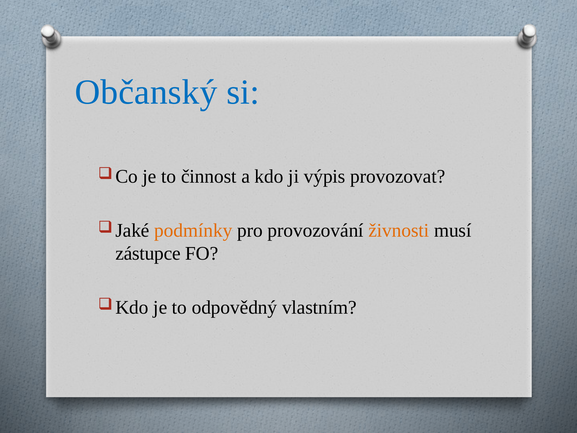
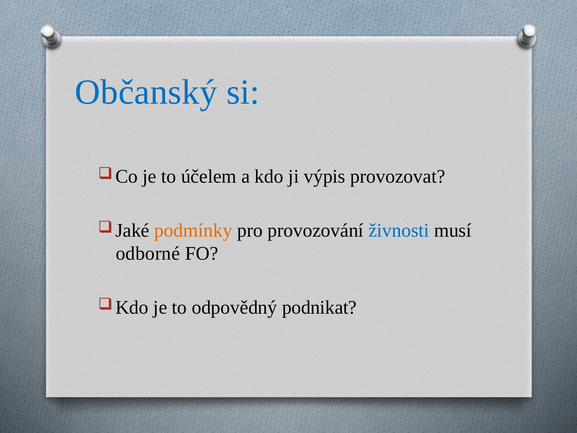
činnost: činnost -> účelem (209, 176)
živnosti colour: orange -> blue (399, 230)
zástupce: zástupce -> odborné (148, 253)
vlastním: vlastním -> podnikat (319, 307)
